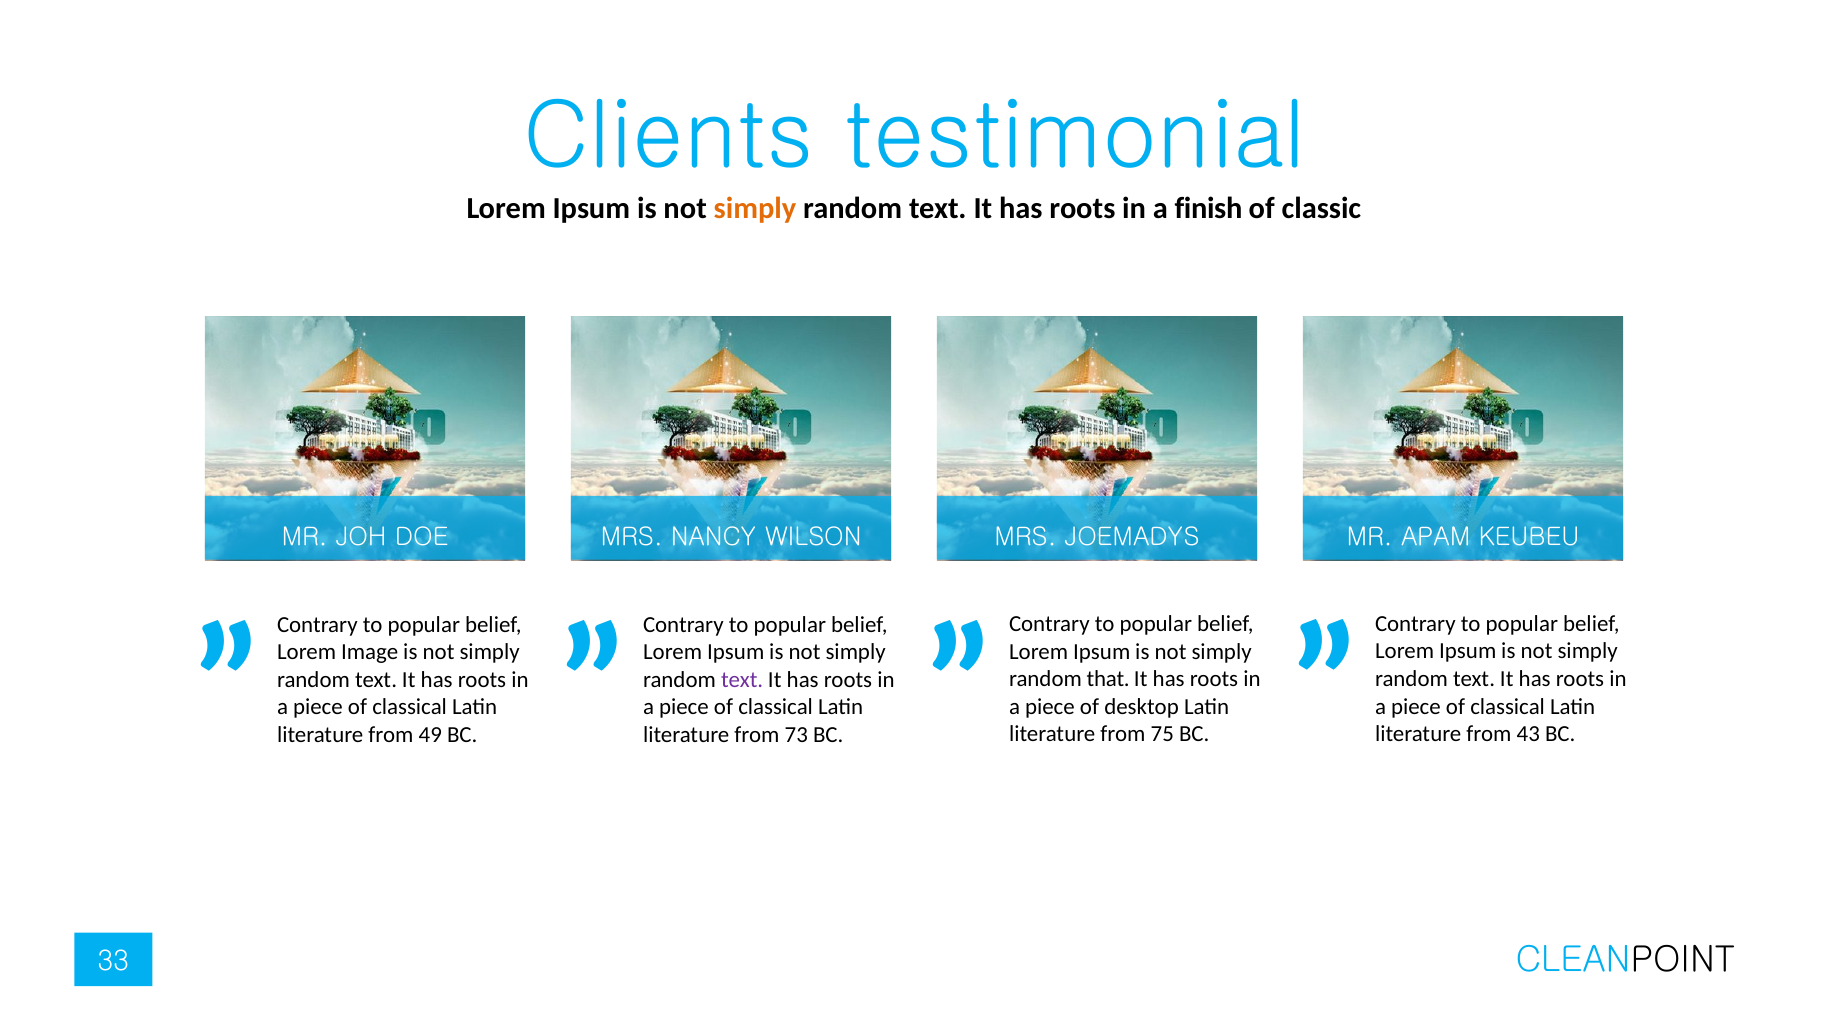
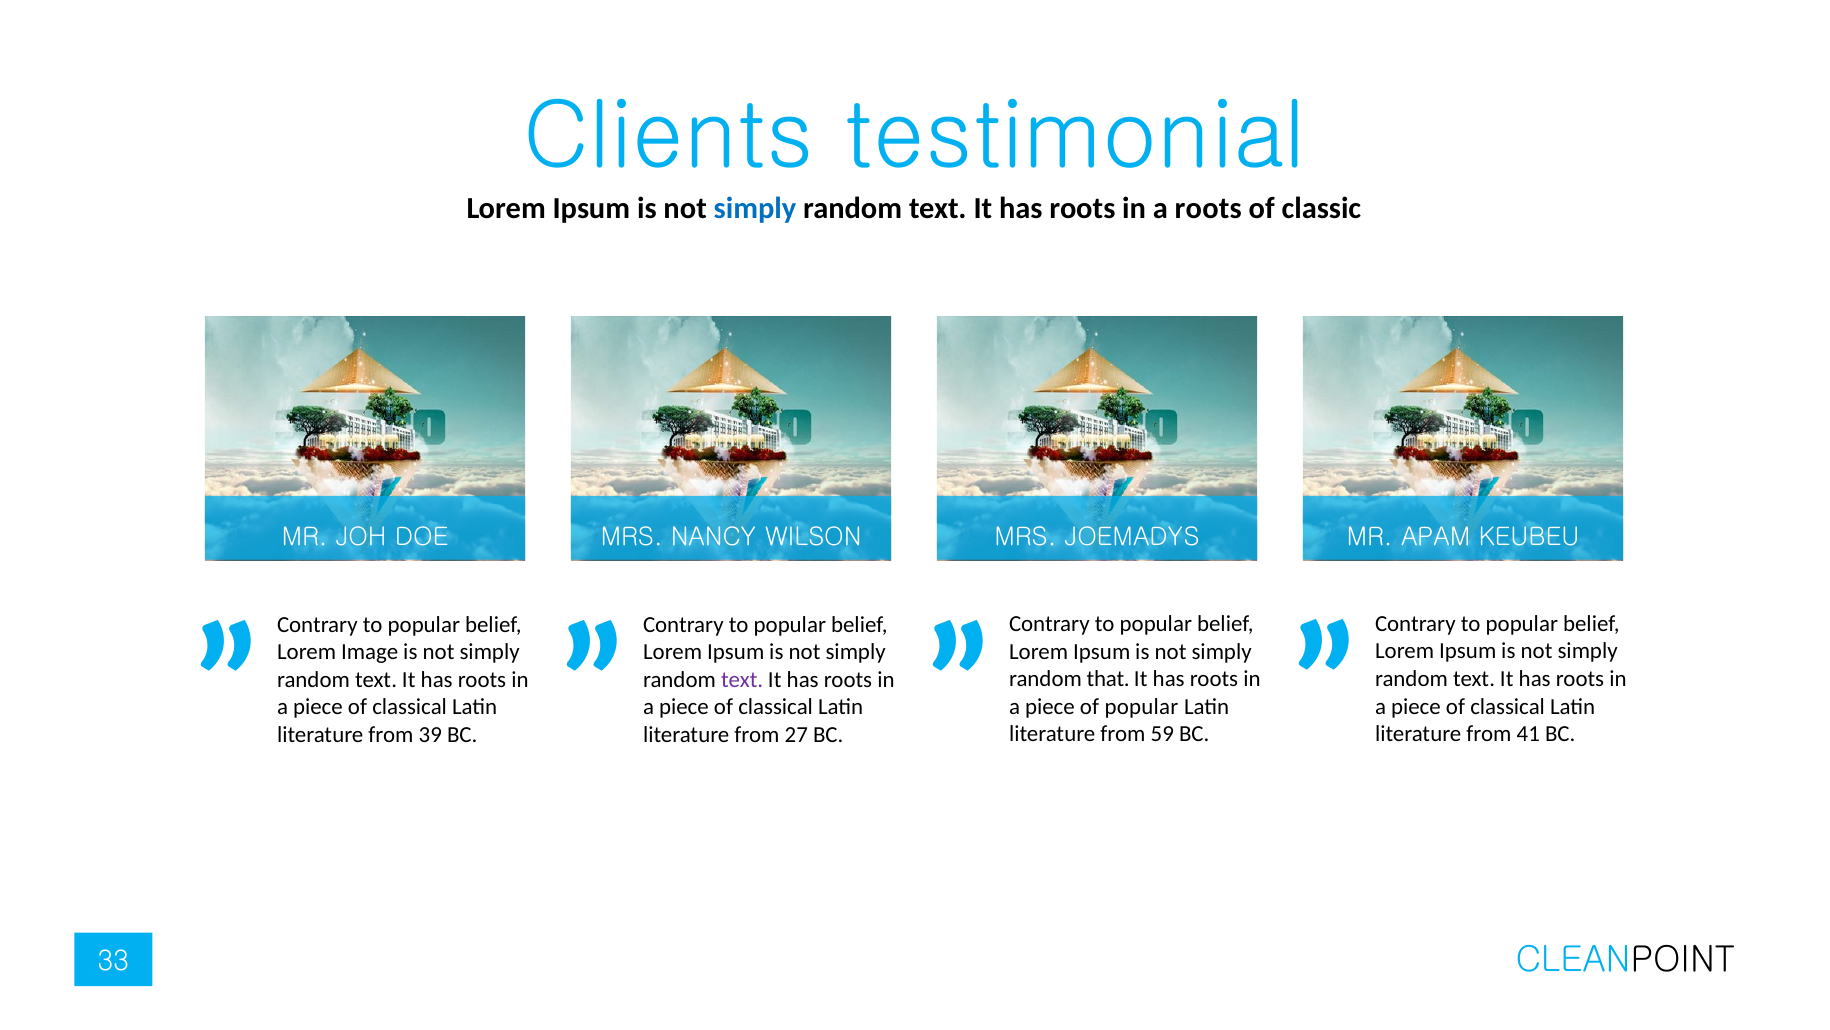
simply colour: orange -> blue (755, 209)
a finish: finish -> roots (1208, 209)
desktop: desktop -> popular (1141, 706)
43: 43 -> 41 (1528, 734)
75: 75 -> 59 (1162, 734)
73: 73 -> 27 (796, 734)
49: 49 -> 39 (430, 735)
